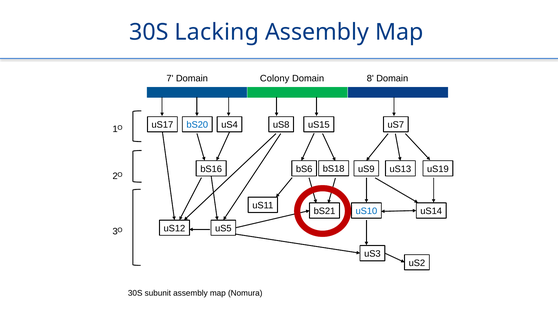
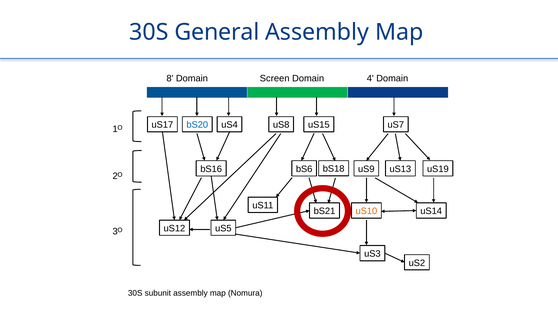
Lacking: Lacking -> General (217, 32)
7: 7 -> 8 (170, 78)
Colony: Colony -> Screen (275, 78)
8: 8 -> 4 (370, 78)
uS10 colour: blue -> orange (366, 211)
